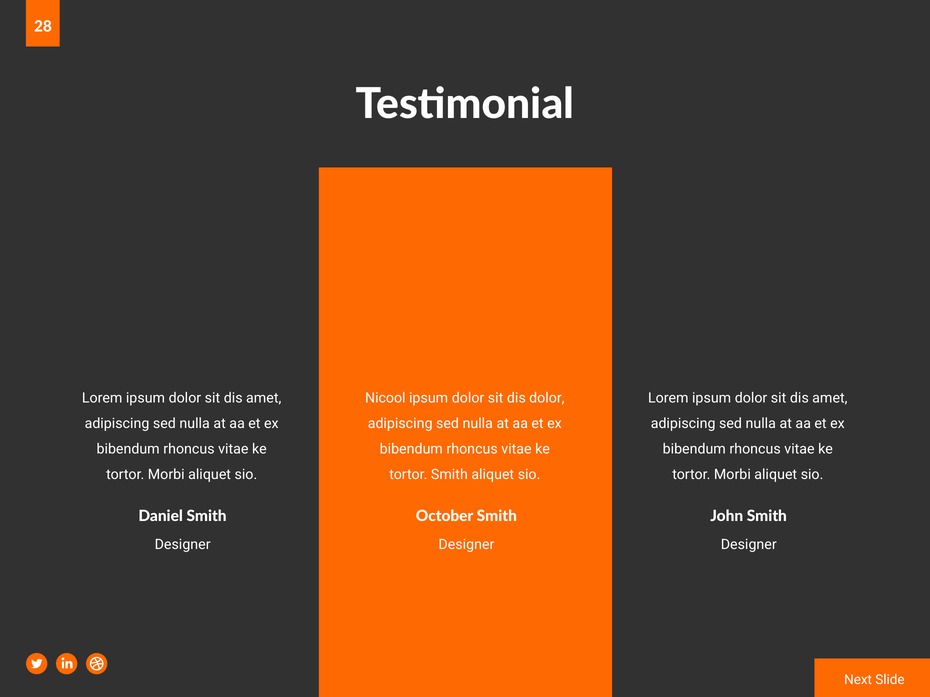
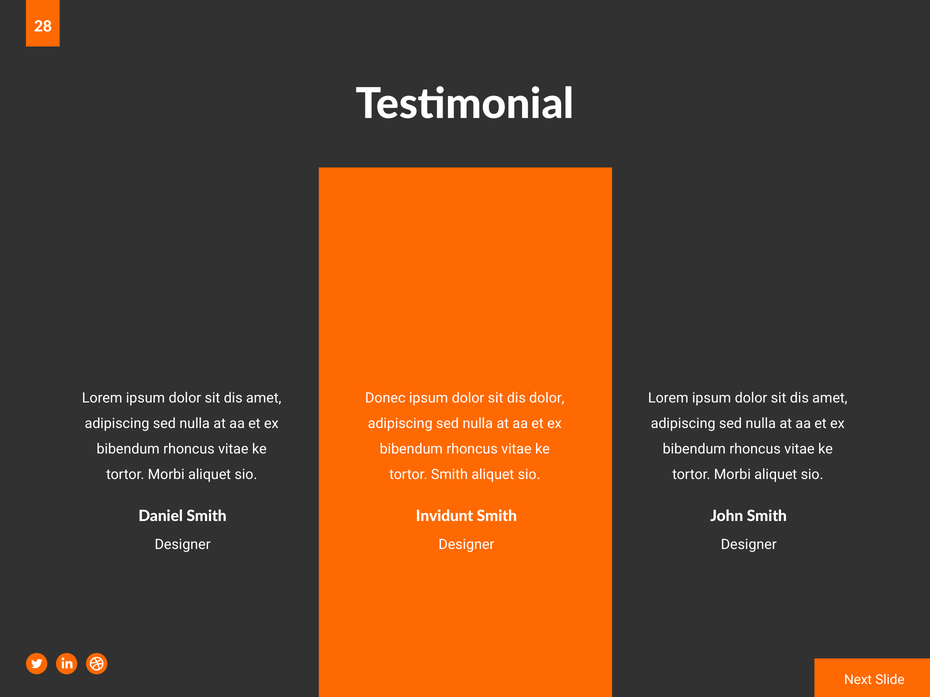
Nicool: Nicool -> Donec (385, 398)
October: October -> Invidunt (445, 517)
